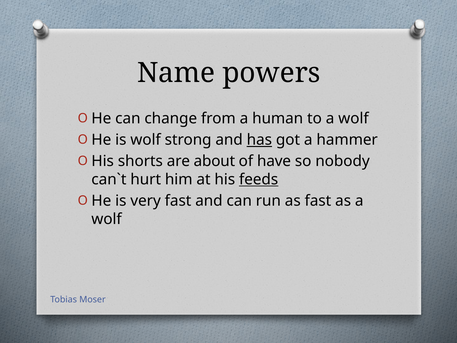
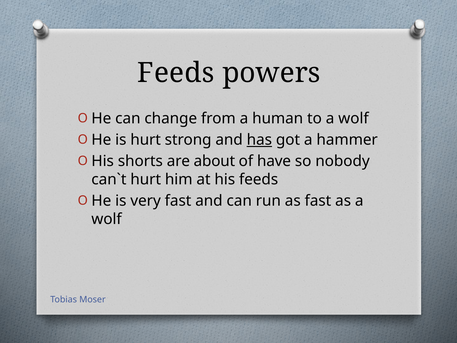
Name: Name -> Feeds (176, 73)
is wolf: wolf -> hurt (146, 140)
feeds underline: present -> none (259, 179)
